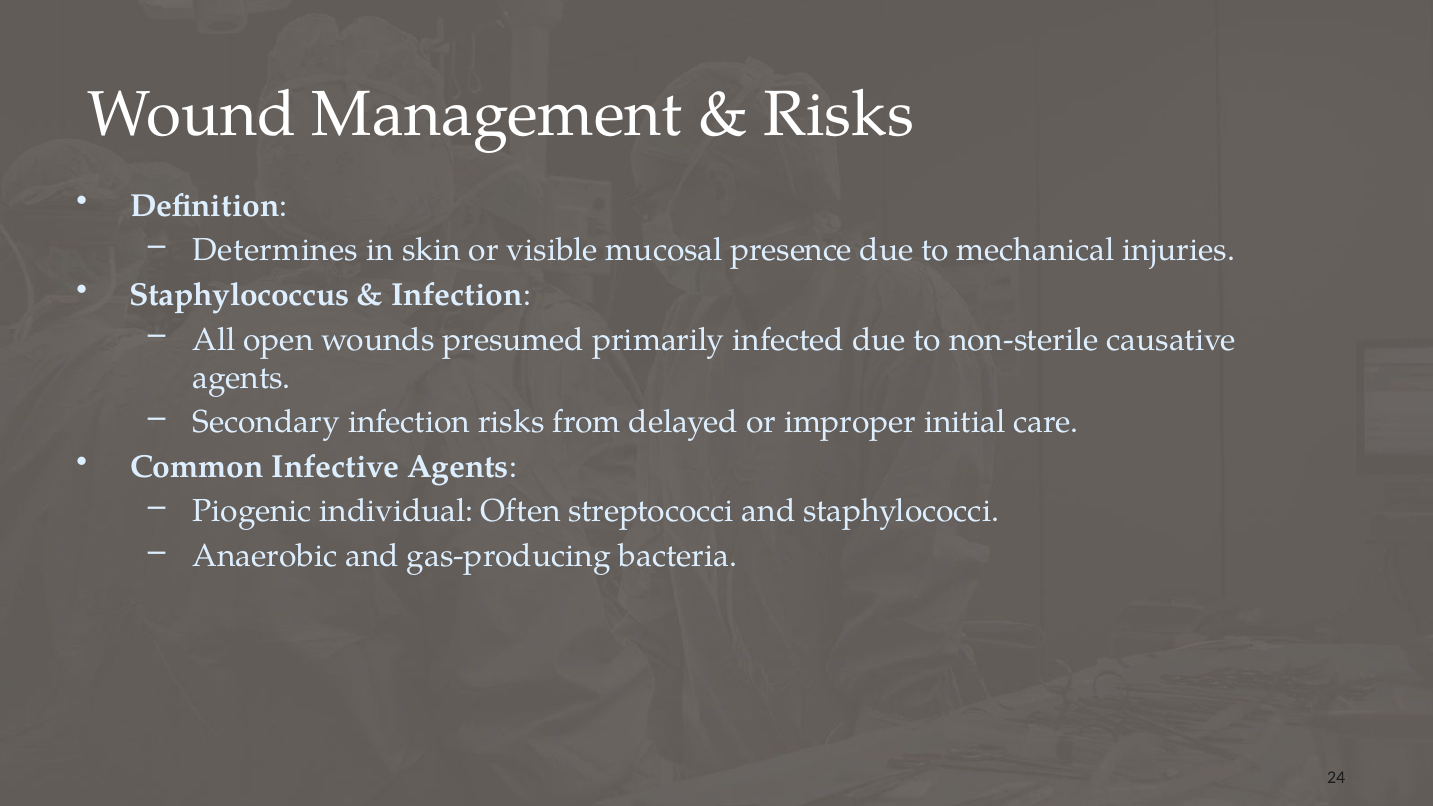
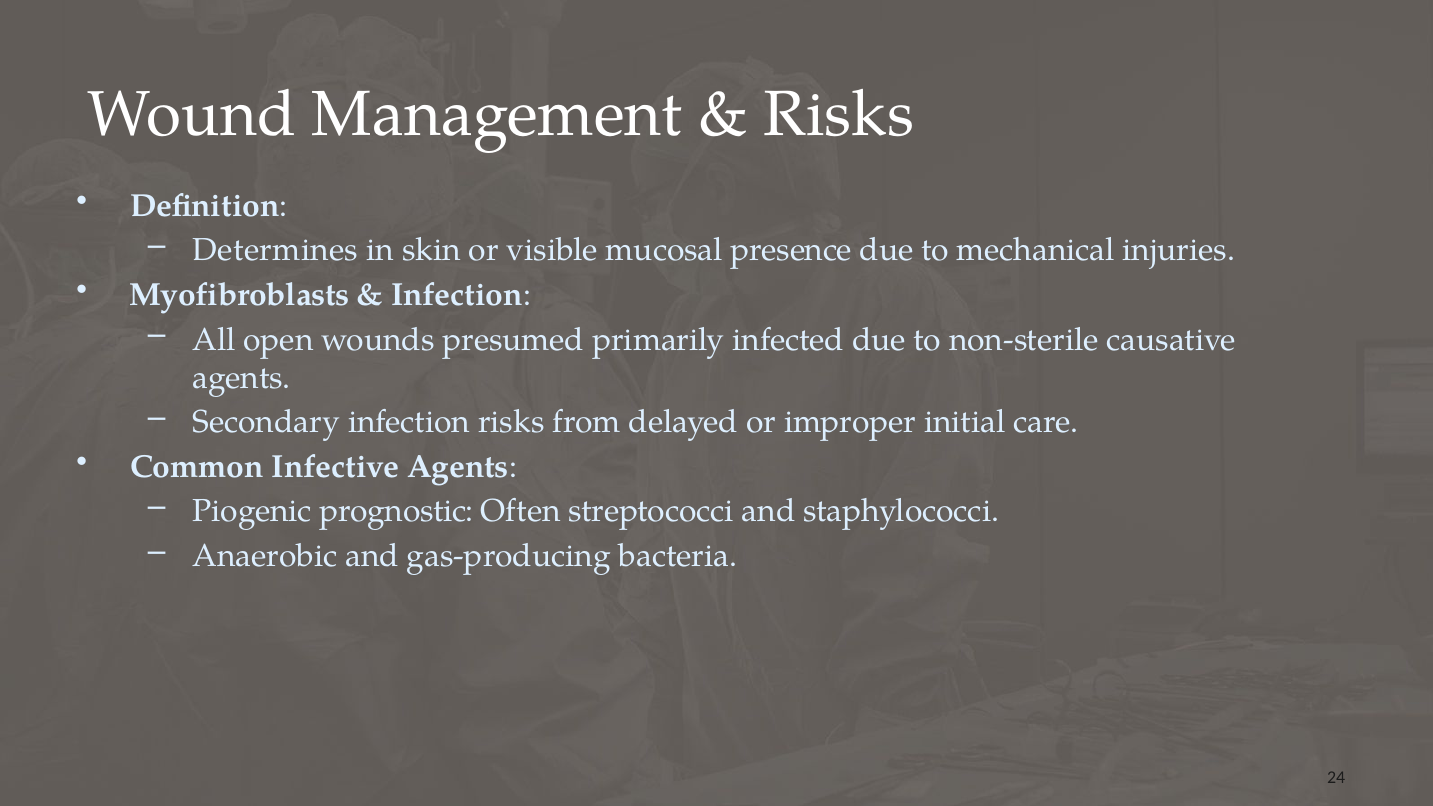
Staphylococcus: Staphylococcus -> Myofibroblasts (240, 295)
individual: individual -> prognostic (397, 512)
